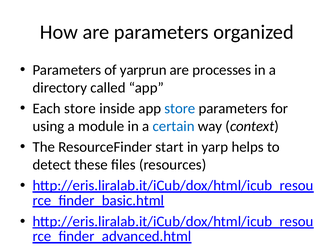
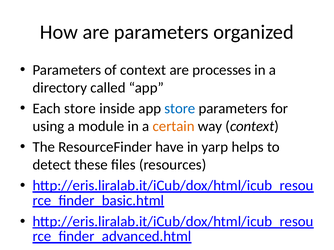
of yarprun: yarprun -> context (143, 70)
certain colour: blue -> orange (174, 127)
start: start -> have (170, 147)
